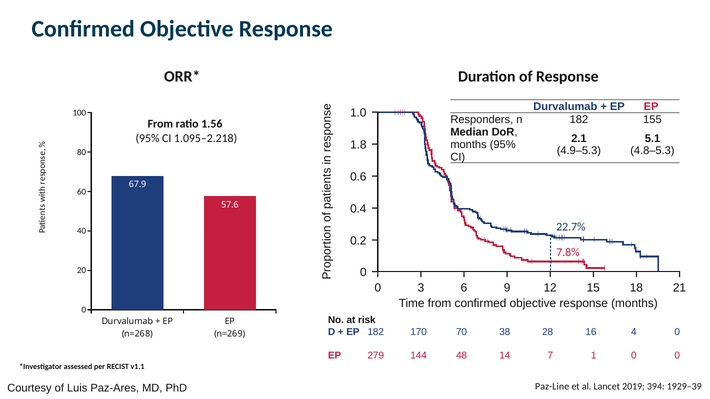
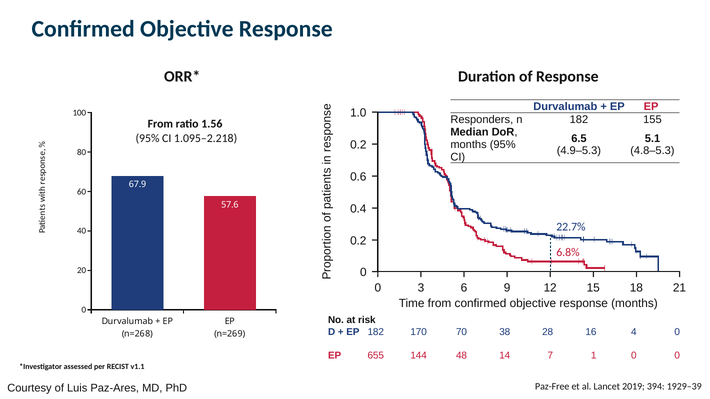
2.1: 2.1 -> 6.5 (579, 139)
1.8: 1.8 -> 0.2 (358, 145)
7.8%: 7.8% -> 6.8% (568, 253)
279: 279 -> 655 (376, 356)
Paz-Line: Paz-Line -> Paz-Free (552, 387)
